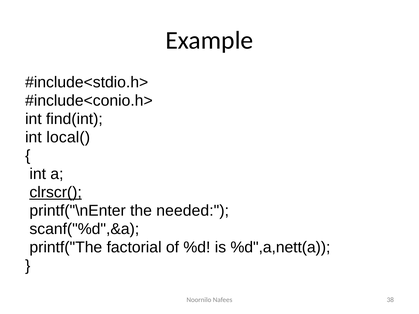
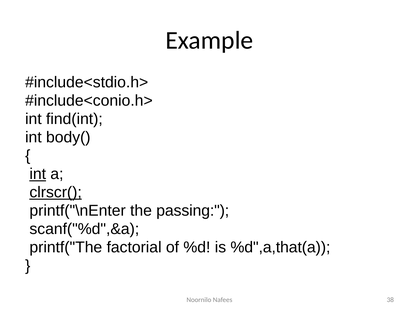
local(: local( -> body( (68, 137)
int underline: none -> present (38, 174)
needed: needed -> passing (193, 211)
%d",a,nett(a: %d",a,nett(a -> %d",a,that(a (280, 248)
